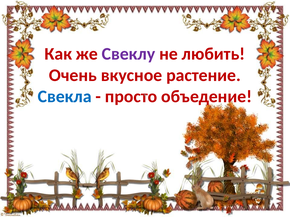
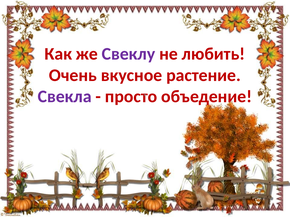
Свекла colour: blue -> purple (65, 97)
